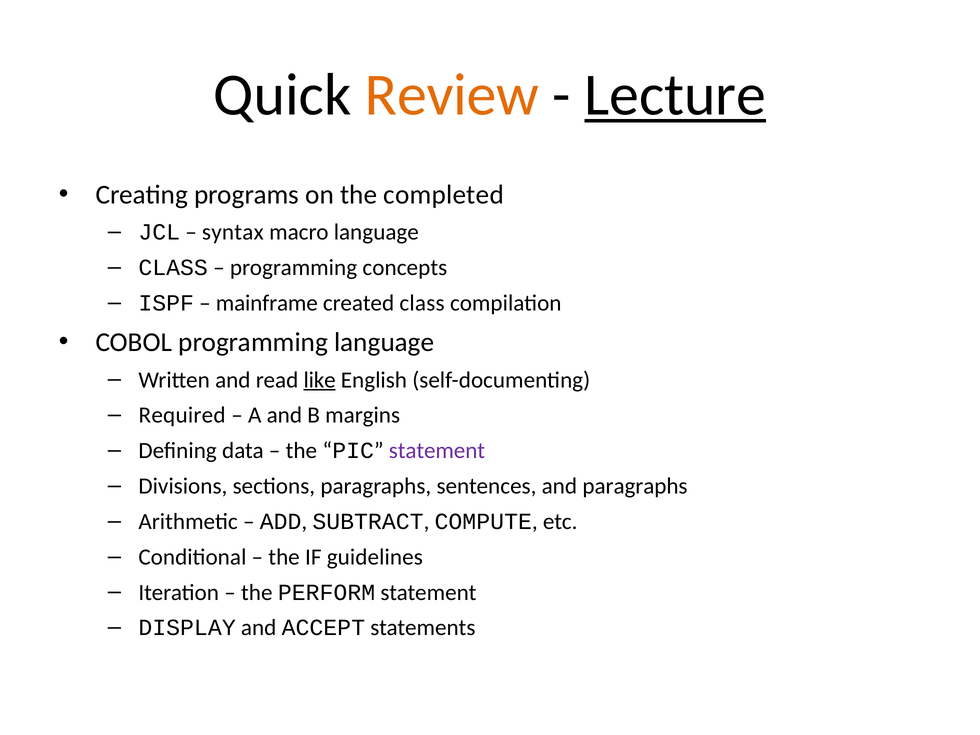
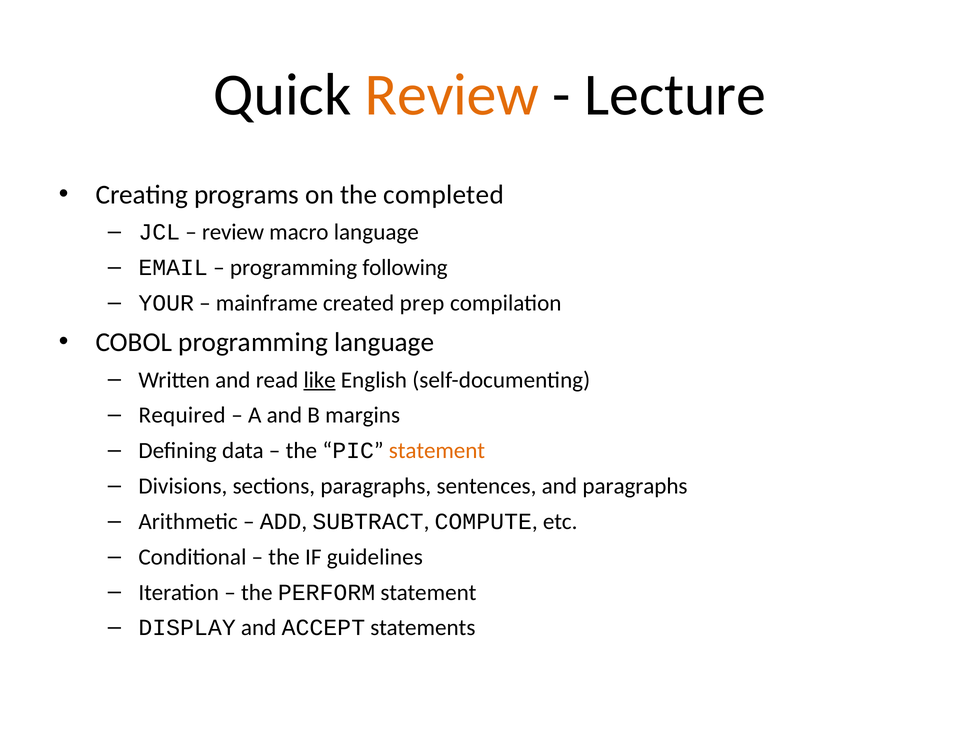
Lecture underline: present -> none (675, 95)
syntax: syntax -> review (233, 232)
CLASS: CLASS -> EMAIL (173, 268)
concepts: concepts -> following (405, 268)
ISPF: ISPF -> YOUR (166, 303)
created class: class -> prep (422, 303)
statement colour: purple -> orange (437, 451)
